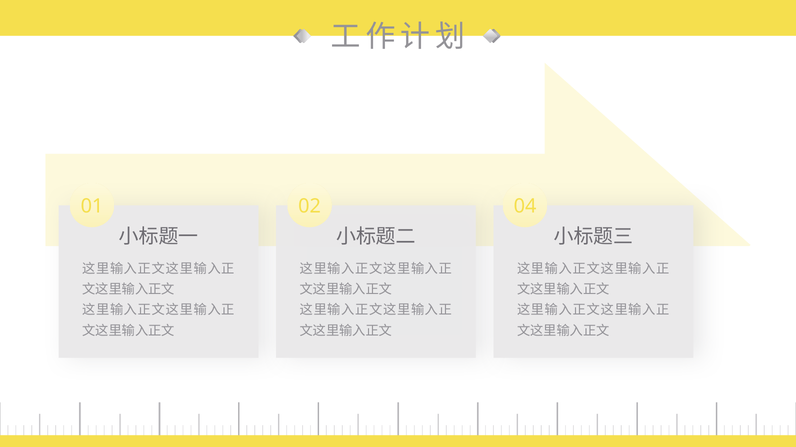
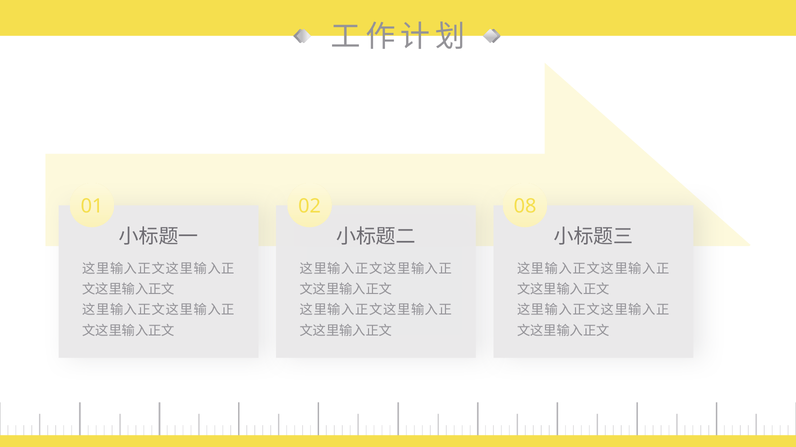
04: 04 -> 08 (525, 207)
